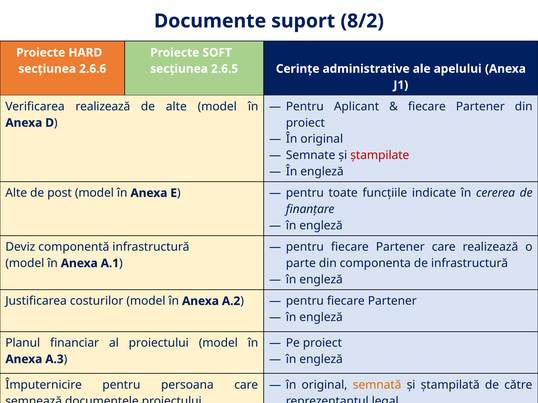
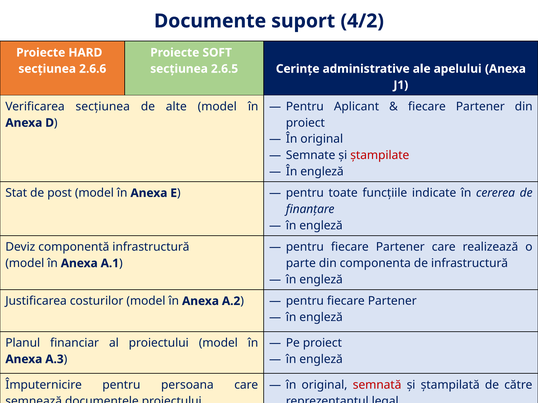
8/2: 8/2 -> 4/2 (362, 21)
Verificarea realizează: realizează -> secțiunea (103, 107)
Alte: Alte -> Stat (16, 193)
semnată colour: orange -> red (377, 385)
